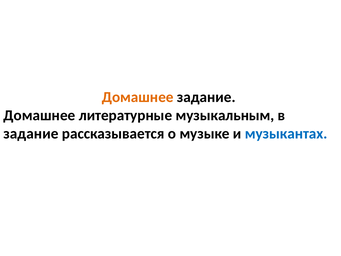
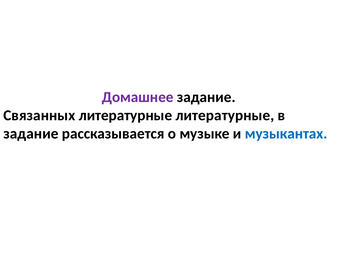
Домашнее colour: orange -> purple (138, 97)
Домашнее: Домашнее -> Связанных (39, 115)
литературные музыкальным: музыкальным -> литературные (225, 115)
